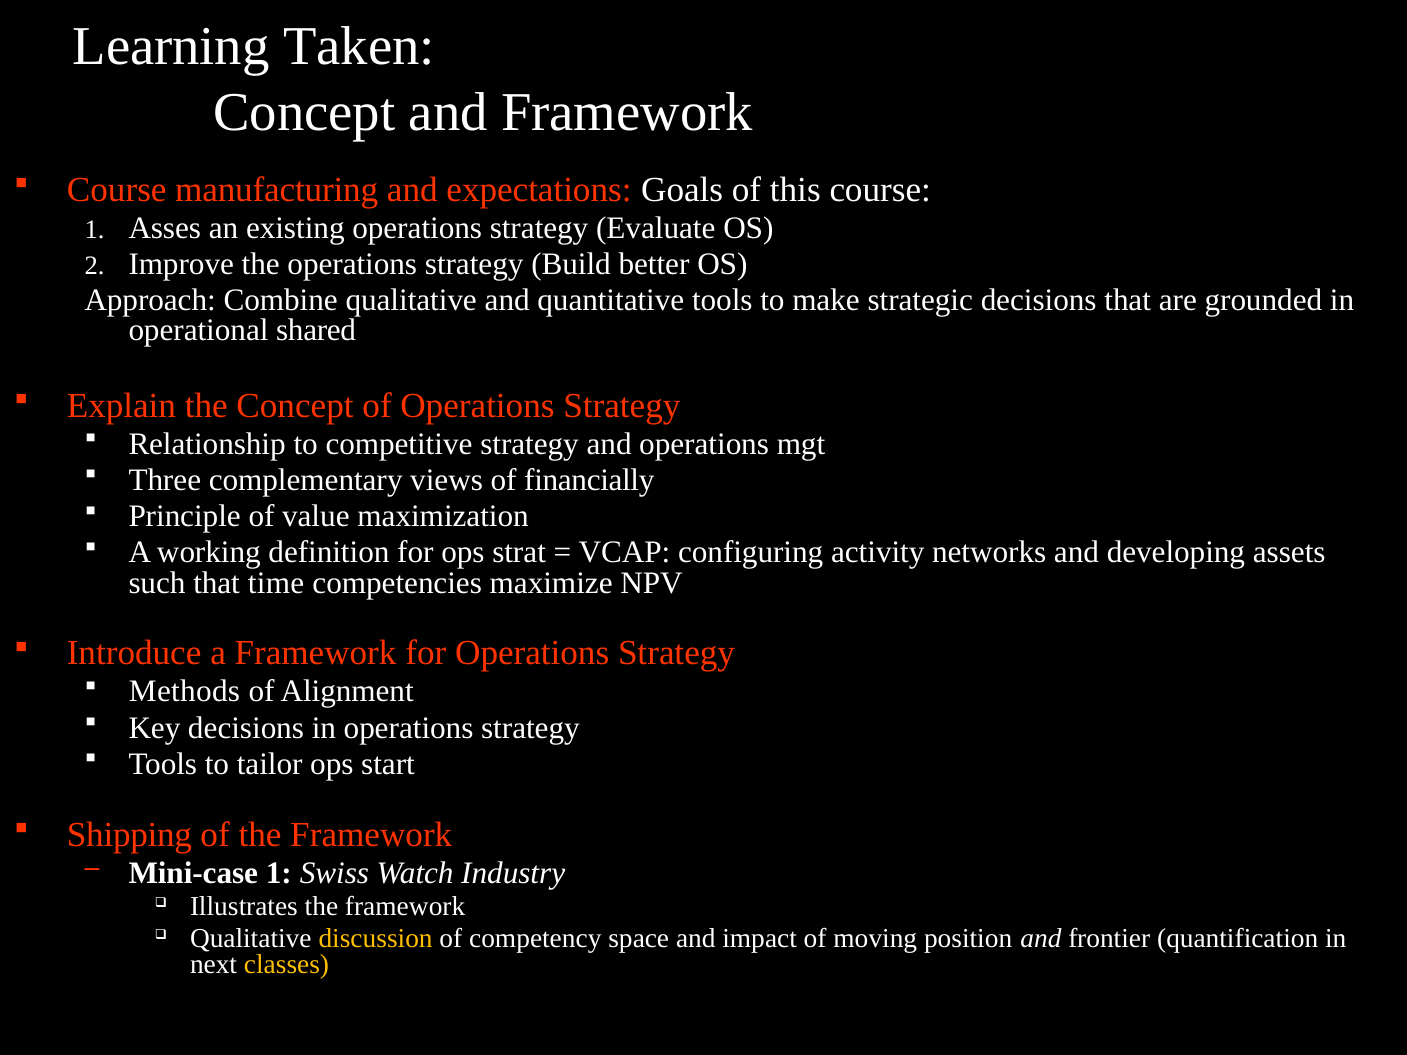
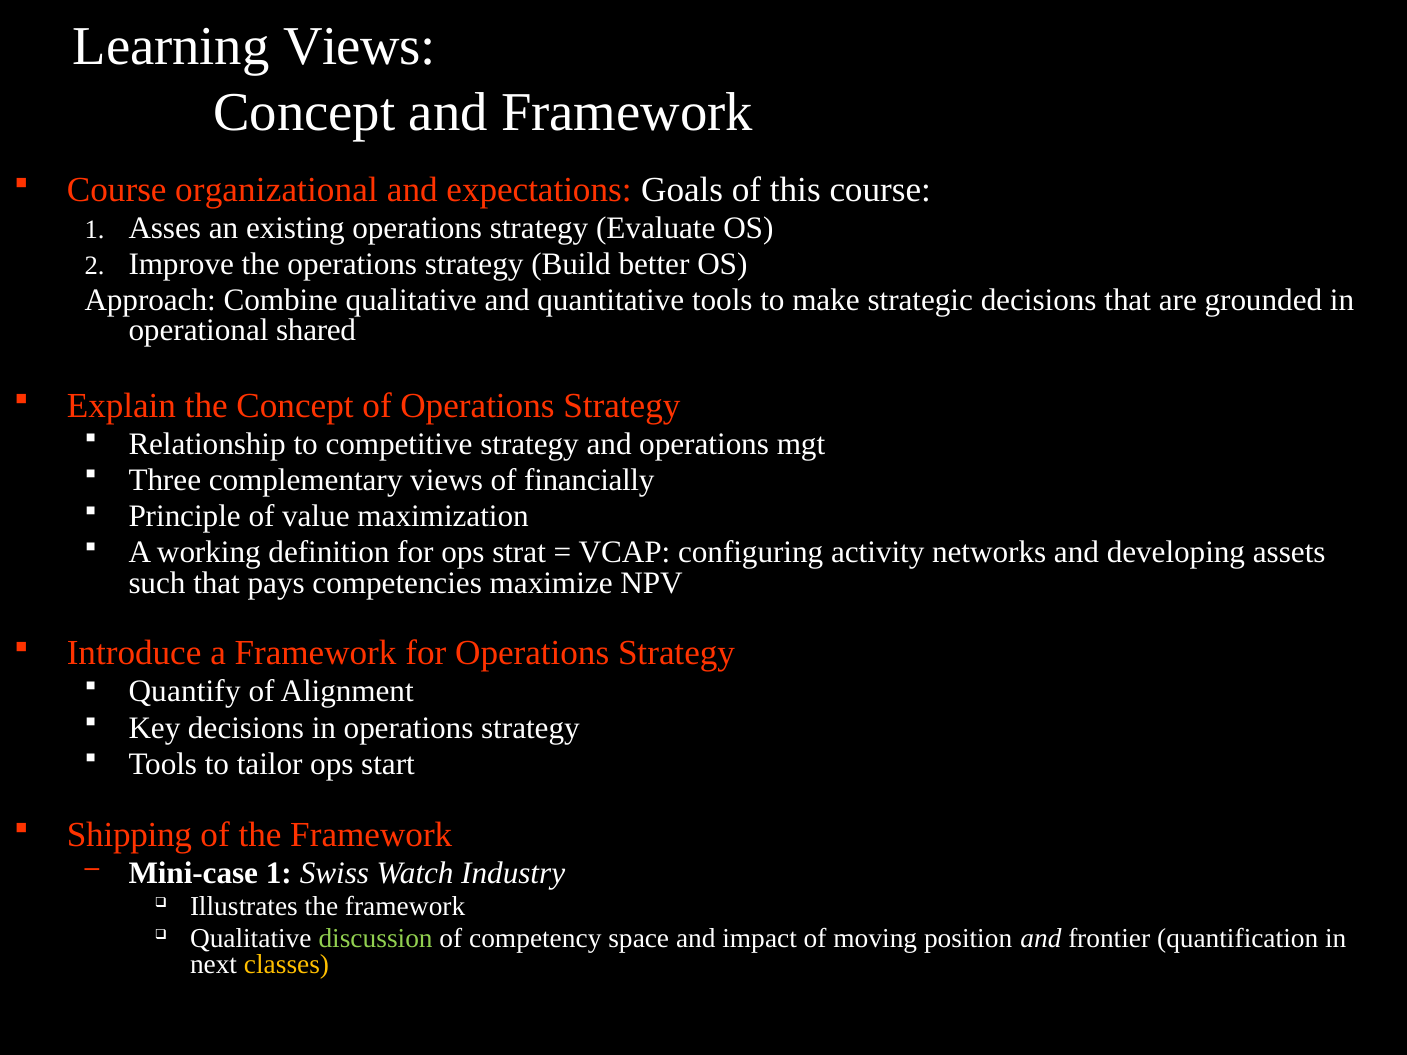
Learning Taken: Taken -> Views (359, 46)
manufacturing: manufacturing -> organizational (277, 190)
time: time -> pays (276, 583)
Methods: Methods -> Quantify (185, 692)
discussion colour: yellow -> light green (376, 939)
